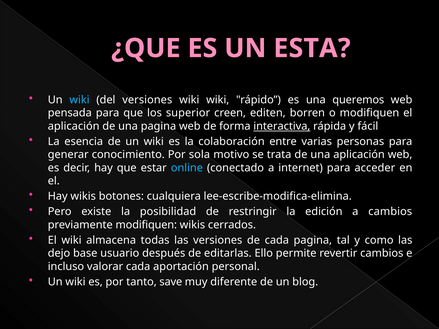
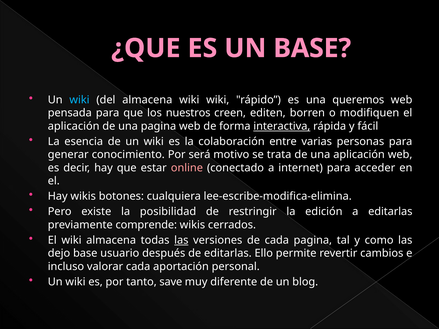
UN ESTA: ESTA -> BASE (312, 48)
del versiones: versiones -> almacena (147, 100)
superior: superior -> nuestros (188, 113)
sola: sola -> será (200, 155)
online colour: light blue -> pink (187, 168)
a cambios: cambios -> editarlas (390, 212)
previamente modifiquen: modifiquen -> comprende (146, 225)
las underline: none -> present (181, 240)
